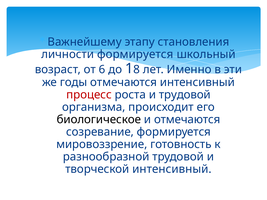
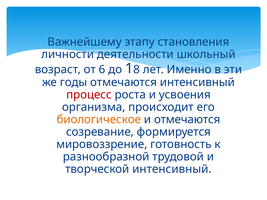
личности формируется: формируется -> деятельности (135, 54)
и трудовой: трудовой -> усвоения (185, 95)
биологическое colour: black -> orange (99, 120)
